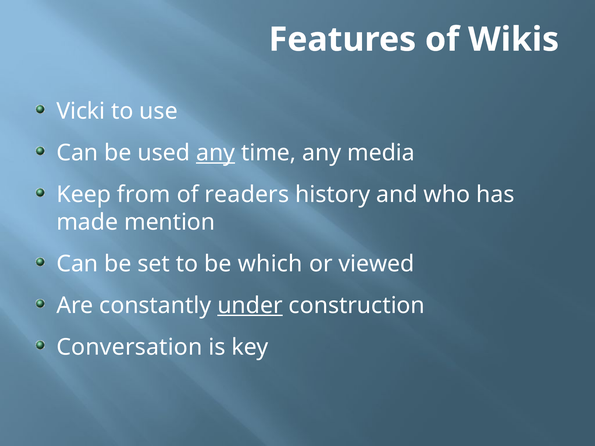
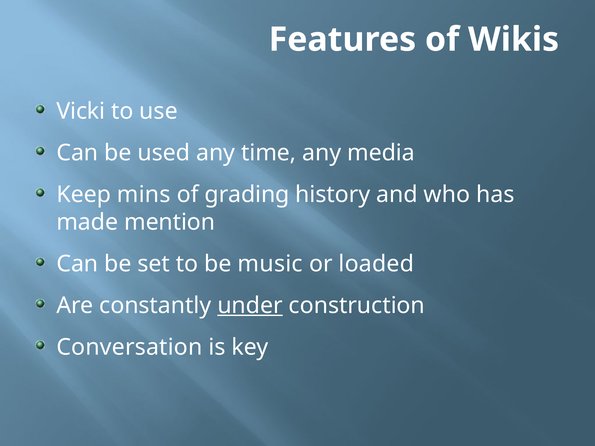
any underline: present -> none (216, 153)
from: from -> mins (144, 195)
readers: readers -> grading (247, 195)
which: which -> music (270, 264)
viewed: viewed -> loaded (376, 264)
